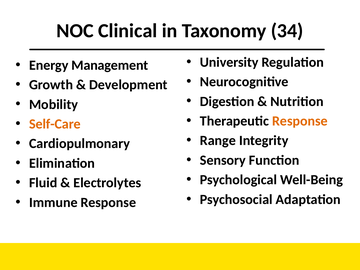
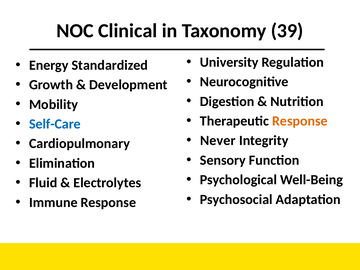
34: 34 -> 39 (287, 31)
Management: Management -> Standardized (110, 65)
Self-Care colour: orange -> blue (55, 124)
Range: Range -> Never (218, 141)
